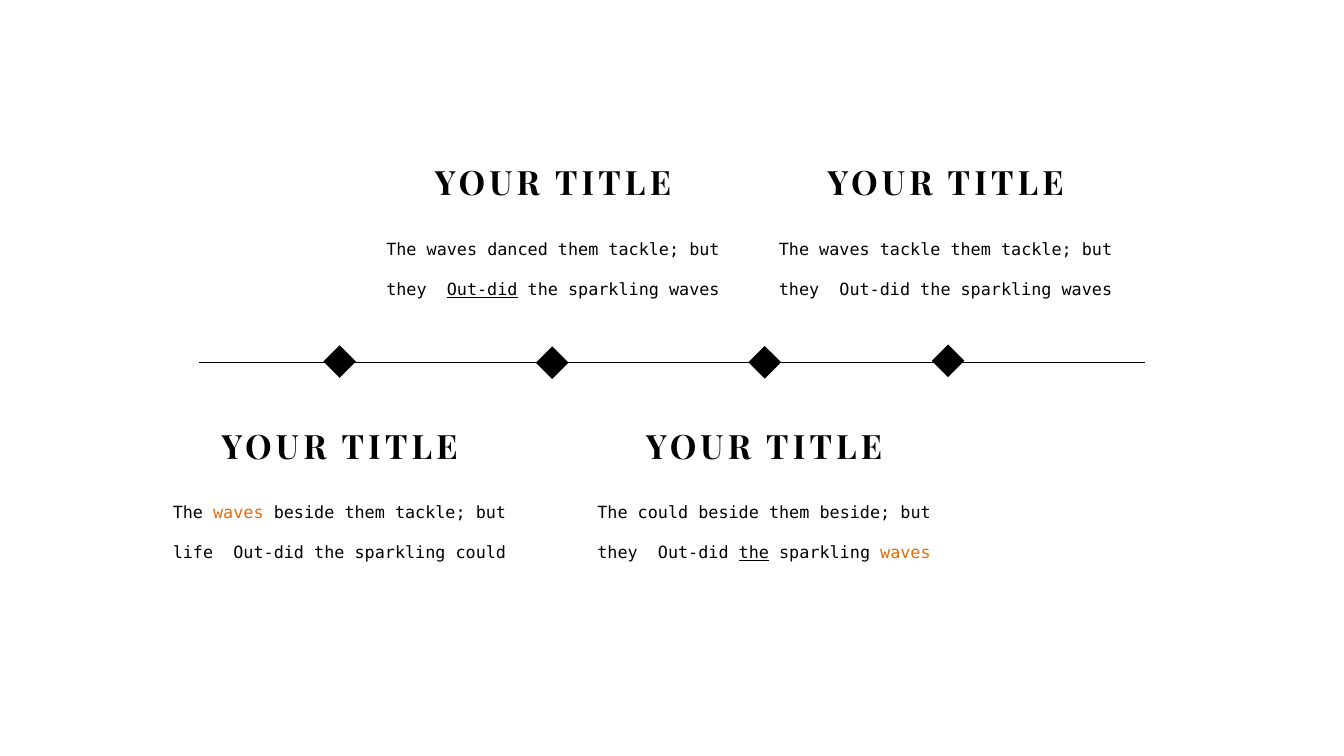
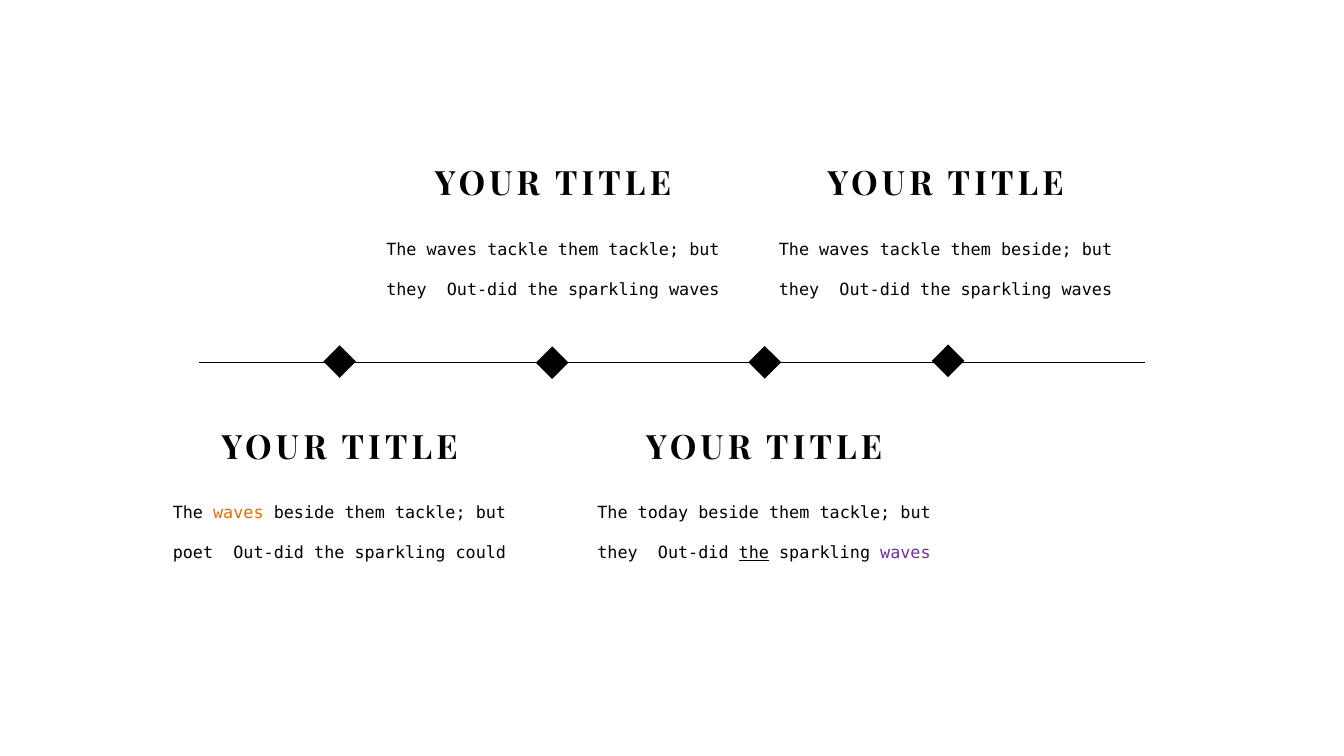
danced: danced -> tackle (518, 250)
tackle: tackle -> beside (1036, 250)
Out-did underline: present -> none (482, 290)
The could: could -> today (663, 513)
beside: beside -> tackle (855, 513)
life: life -> poet (193, 553)
waves colour: orange -> purple (905, 553)
